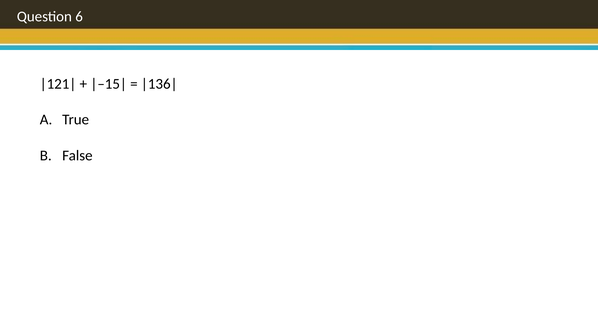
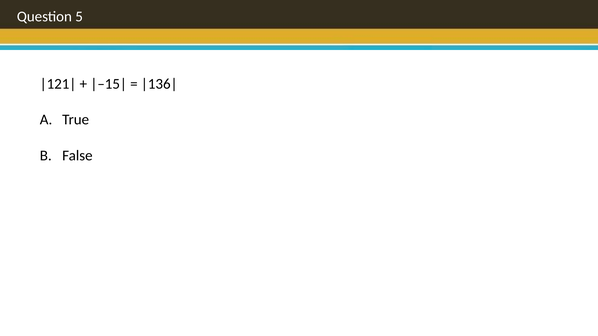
6: 6 -> 5 (79, 17)
